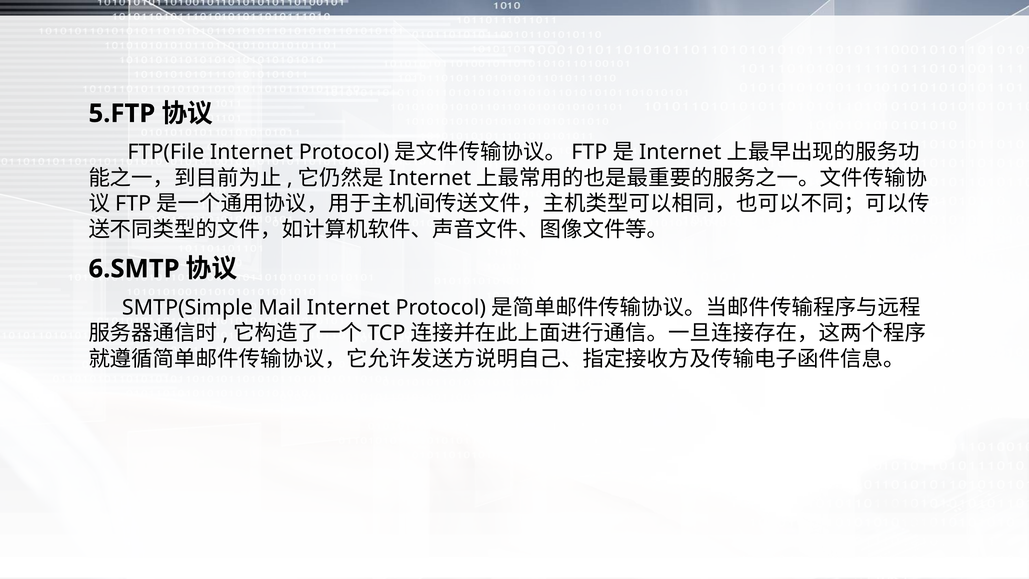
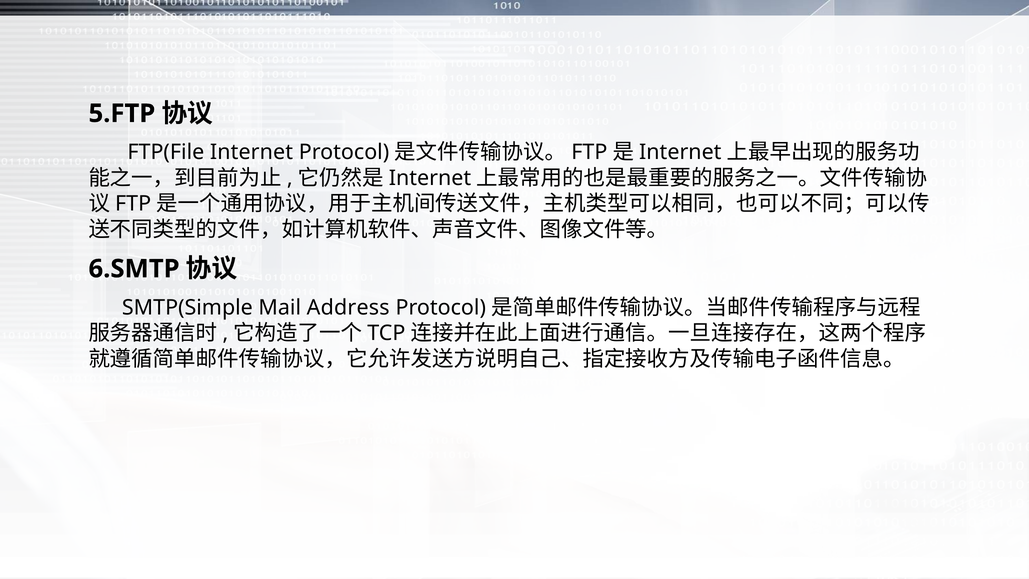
Mail Internet: Internet -> Address (348, 307)
